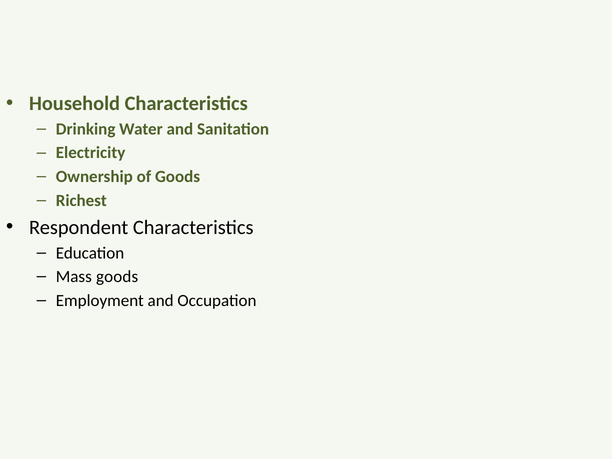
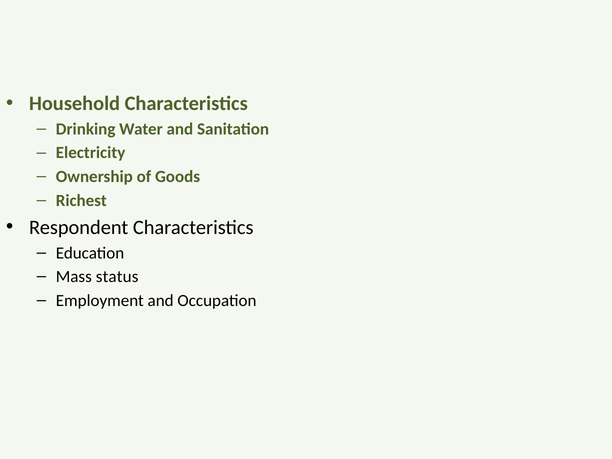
Mass goods: goods -> status (117, 277)
